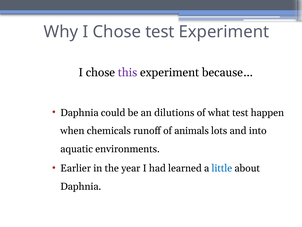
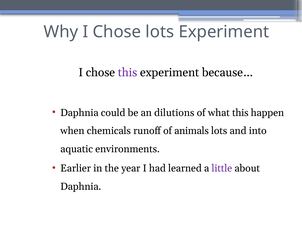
Chose test: test -> lots (160, 32)
what test: test -> this (240, 112)
little colour: blue -> purple (222, 168)
